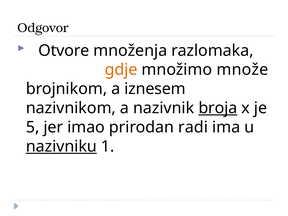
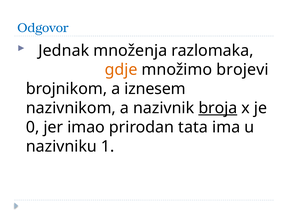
Odgovor colour: black -> blue (43, 28)
Otvore: Otvore -> Jednak (64, 51)
množe: množe -> brojevi (242, 70)
5: 5 -> 0 (33, 127)
radi: radi -> tata (193, 127)
nazivniku underline: present -> none (61, 146)
